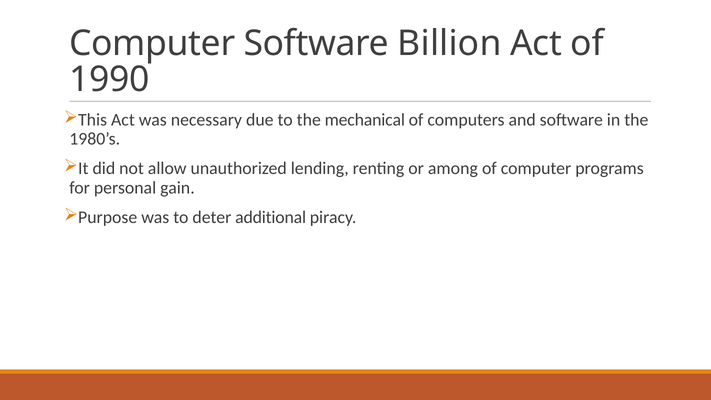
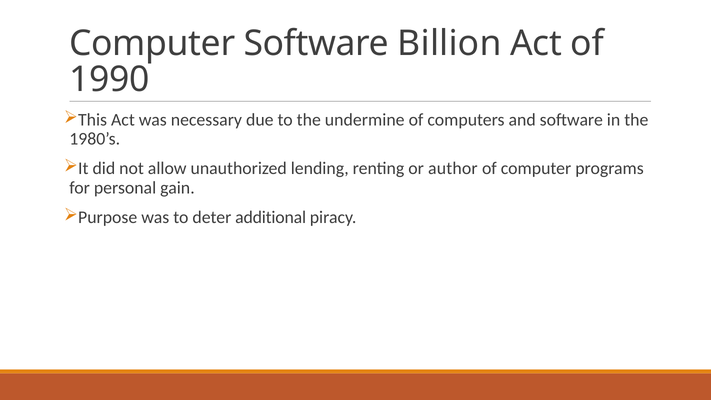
mechanical: mechanical -> undermine (365, 120)
among: among -> author (453, 169)
